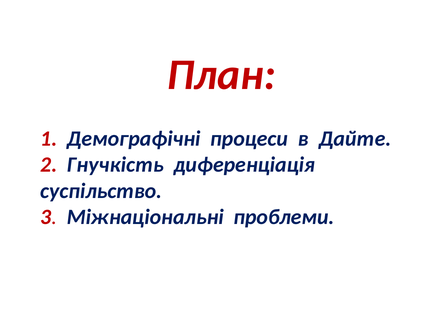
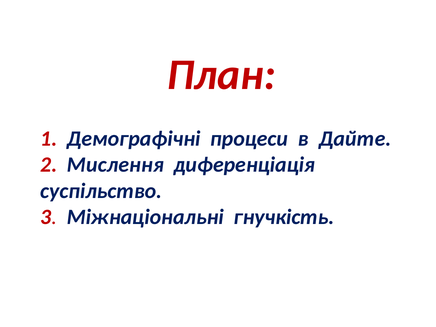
Гнучкість: Гнучкість -> Мислення (115, 165)
проблеми: проблеми -> гнучкість (284, 217)
